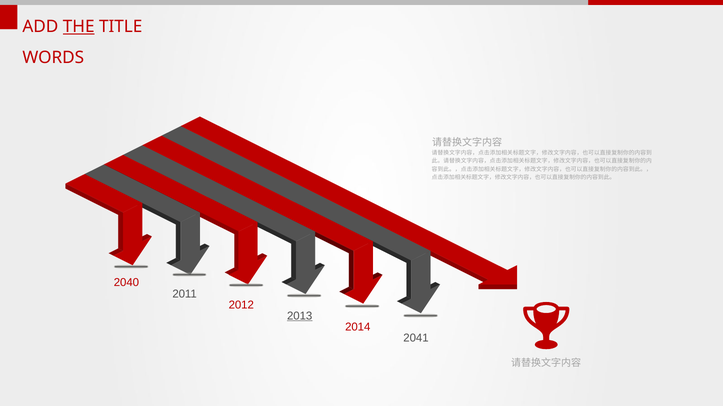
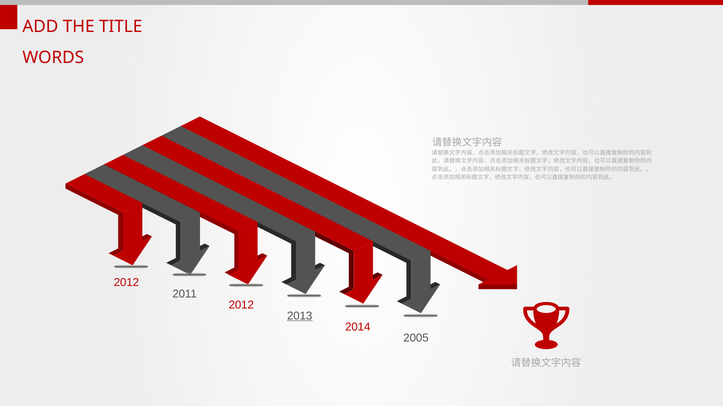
THE underline: present -> none (79, 27)
2040: 2040 -> 2012 (126, 283)
2041: 2041 -> 2005 (416, 338)
